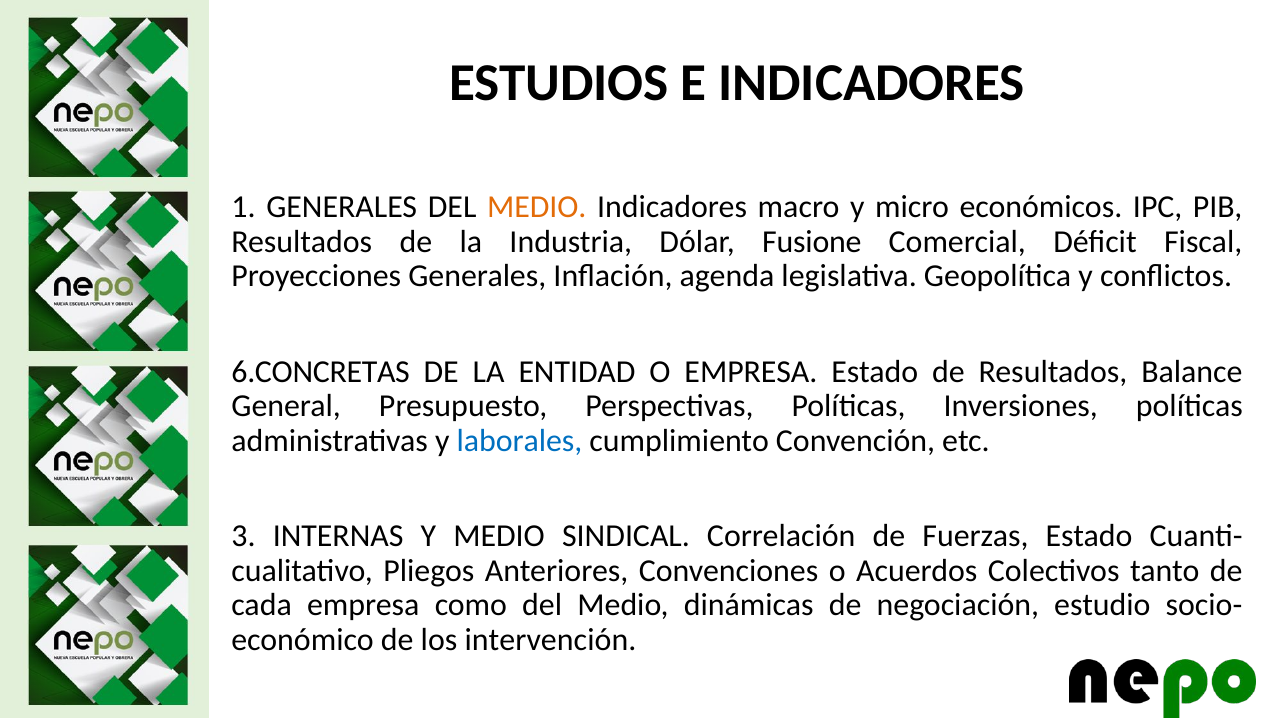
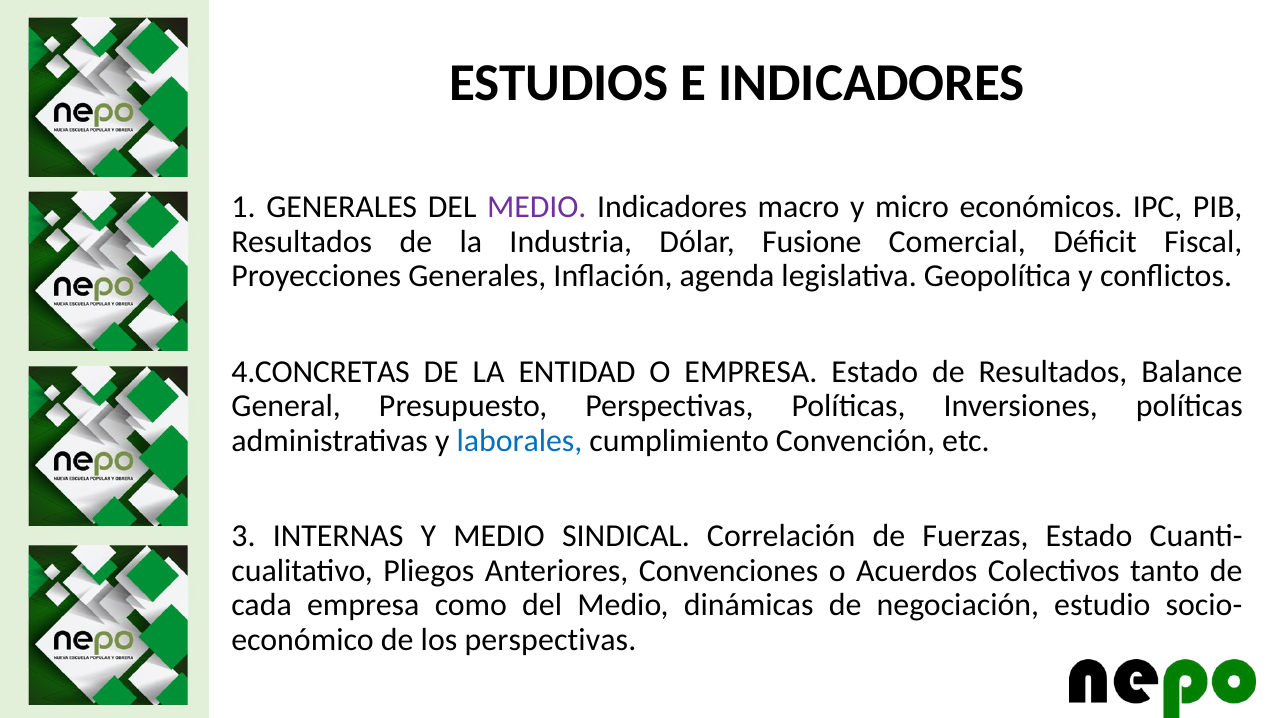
MEDIO colour: orange -> purple (537, 207)
6.CONCRETAS: 6.CONCRETAS -> 4.CONCRETAS (321, 372)
los intervención: intervención -> perspectivas (550, 639)
